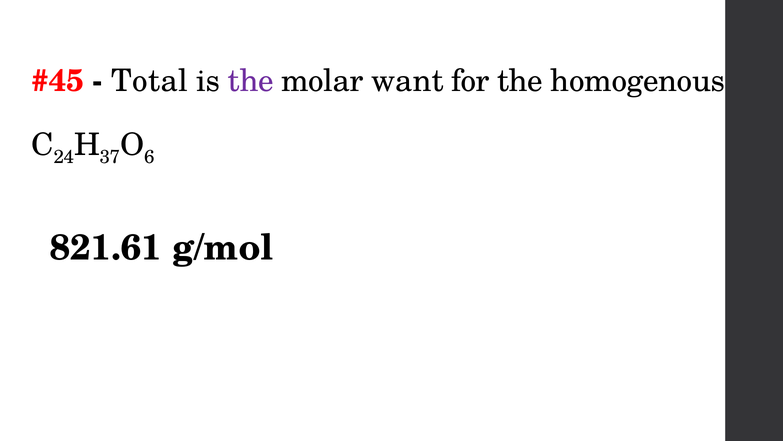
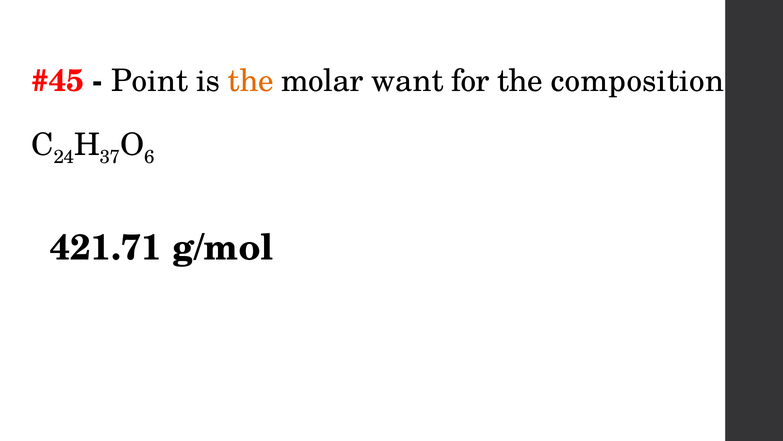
Total: Total -> Point (150, 81)
the colour: purple -> orange (251, 81)
homogenous: homogenous -> composition (637, 81)
821.61: 821.61 -> 421.71 (106, 248)
